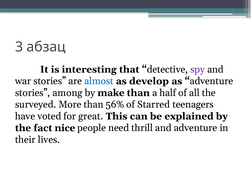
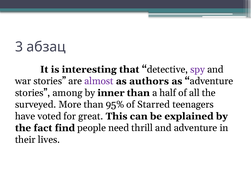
almost colour: blue -> purple (99, 81)
develop: develop -> authors (149, 81)
make: make -> inner (111, 93)
56%: 56% -> 95% (115, 105)
nice: nice -> find (65, 128)
